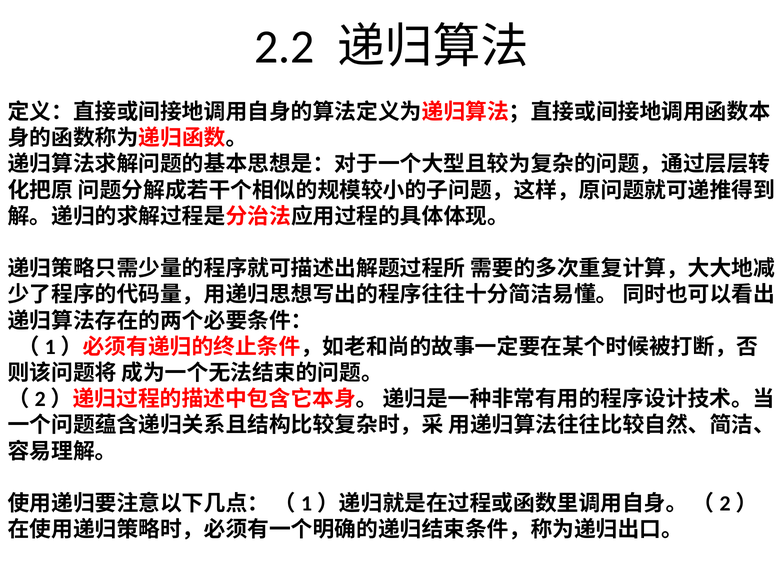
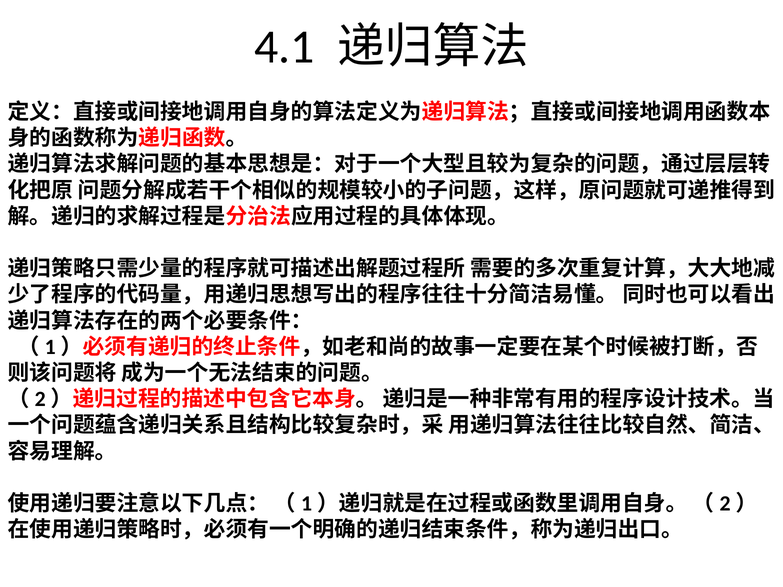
2.2: 2.2 -> 4.1 (284, 47)
